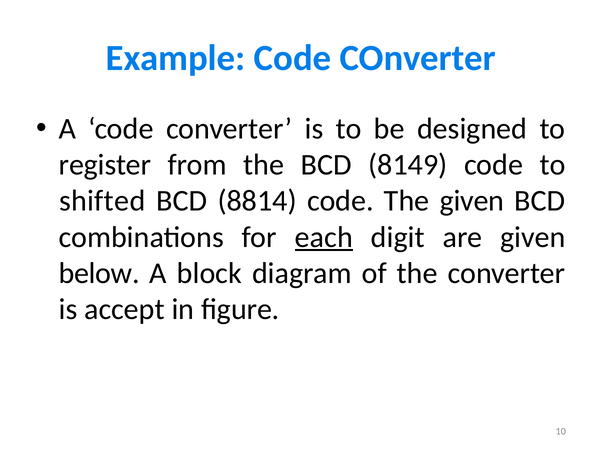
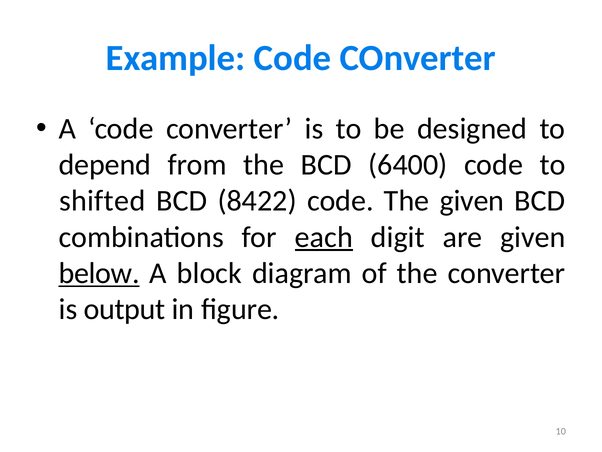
register: register -> depend (105, 165)
8149: 8149 -> 6400 (408, 165)
8814: 8814 -> 8422 (257, 201)
below underline: none -> present (99, 273)
accept: accept -> output (125, 309)
